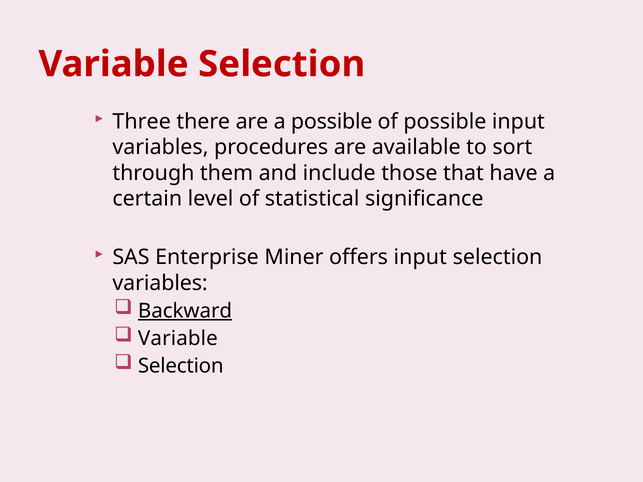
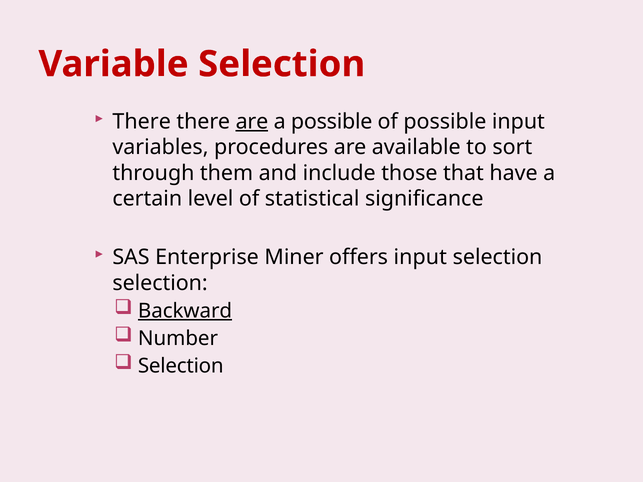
Three: Three -> There (142, 122)
are underline: none -> present (252, 122)
variables: variables -> selection (160, 283)
Variable: Variable -> Number (178, 339)
